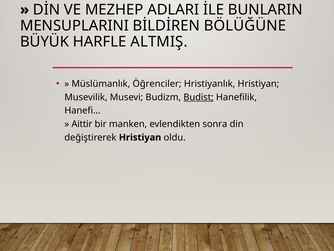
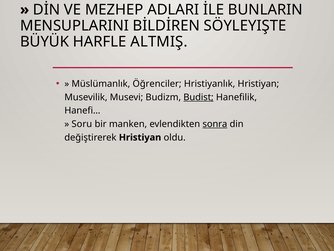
BÖLÜĞÜNE: BÖLÜĞÜNE -> SÖYLEYIŞTE (245, 26)
Aittir: Aittir -> Soru (82, 124)
sonra underline: none -> present (215, 124)
